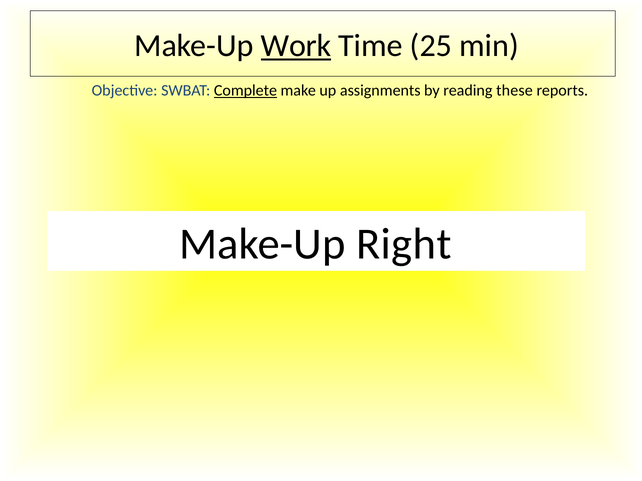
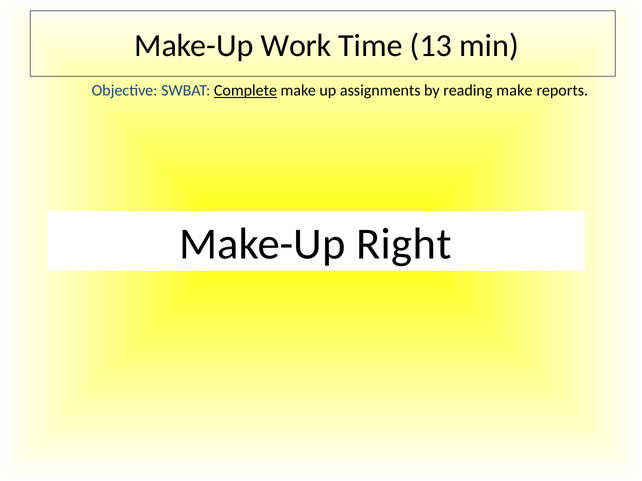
Work underline: present -> none (296, 46)
25: 25 -> 13 (431, 46)
reading these: these -> make (514, 91)
